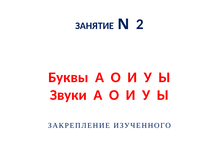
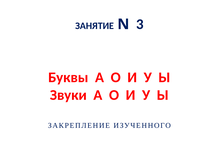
2: 2 -> 3 (140, 24)
